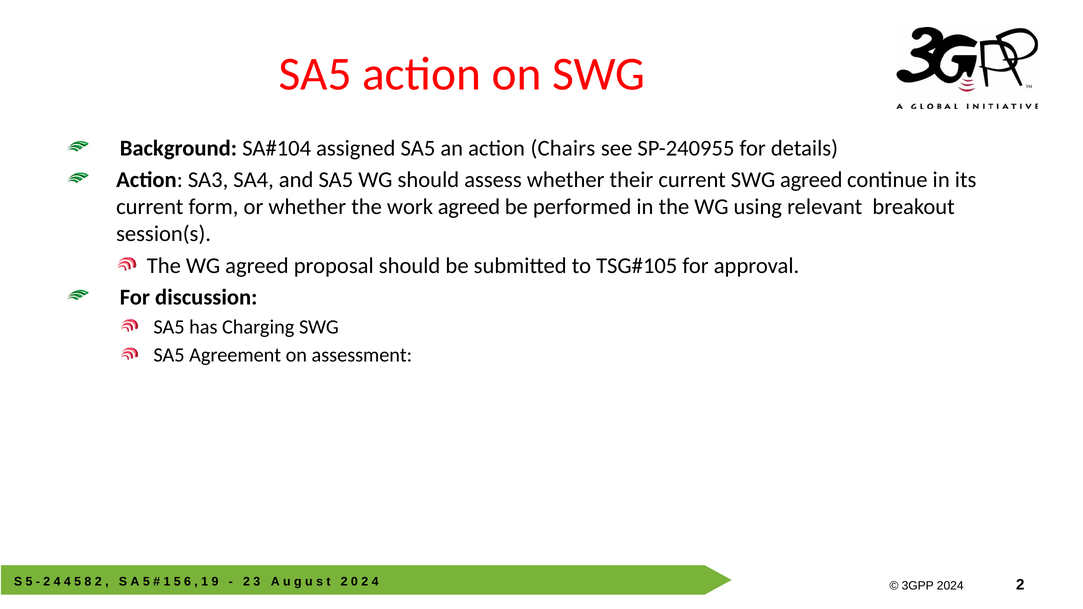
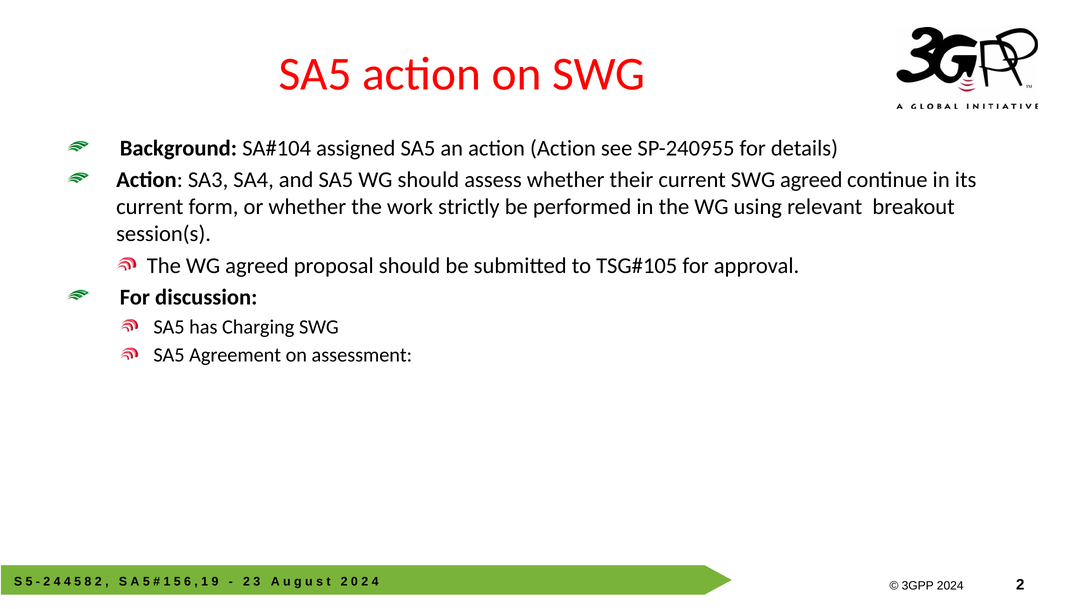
action Chairs: Chairs -> Action (563, 148)
work agreed: agreed -> strictly (469, 207)
